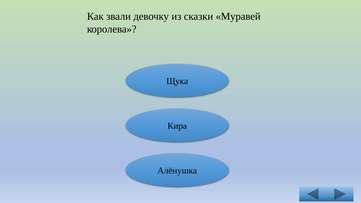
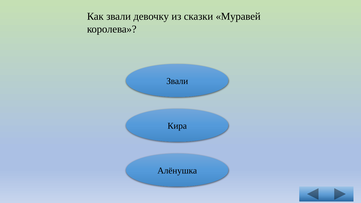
Щука: Щука -> Звали (177, 81)
